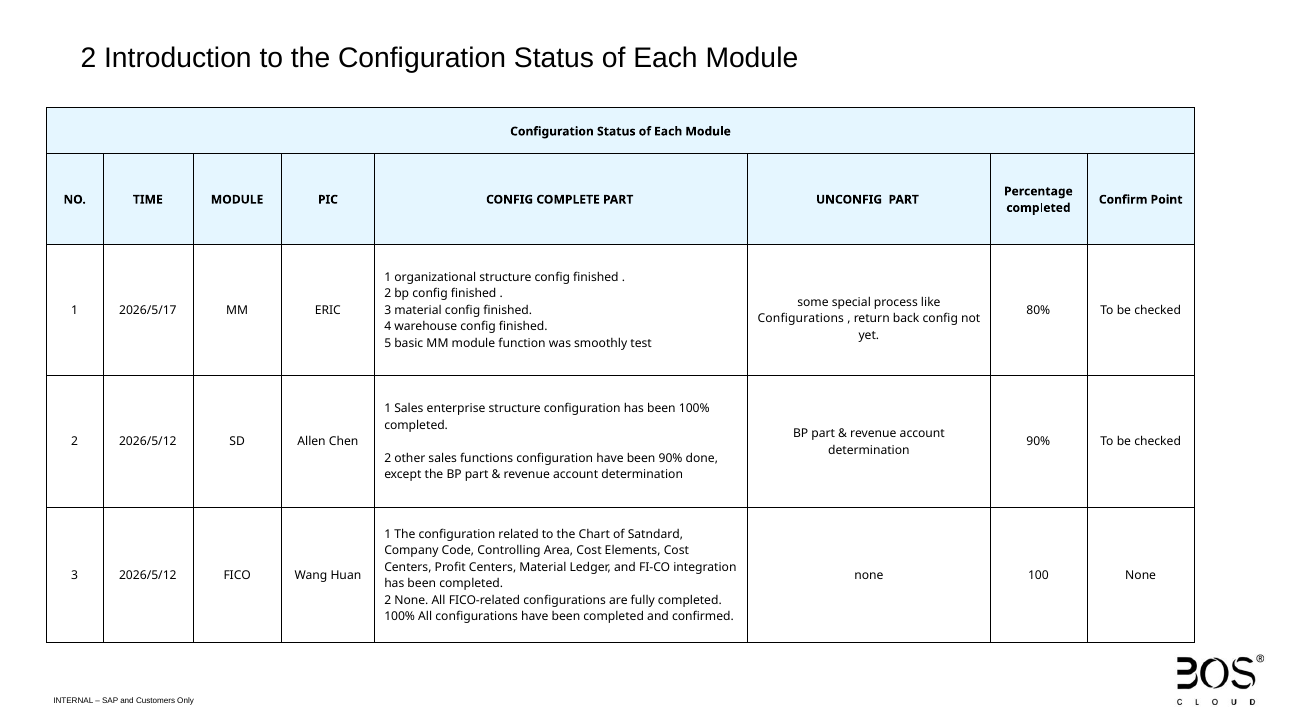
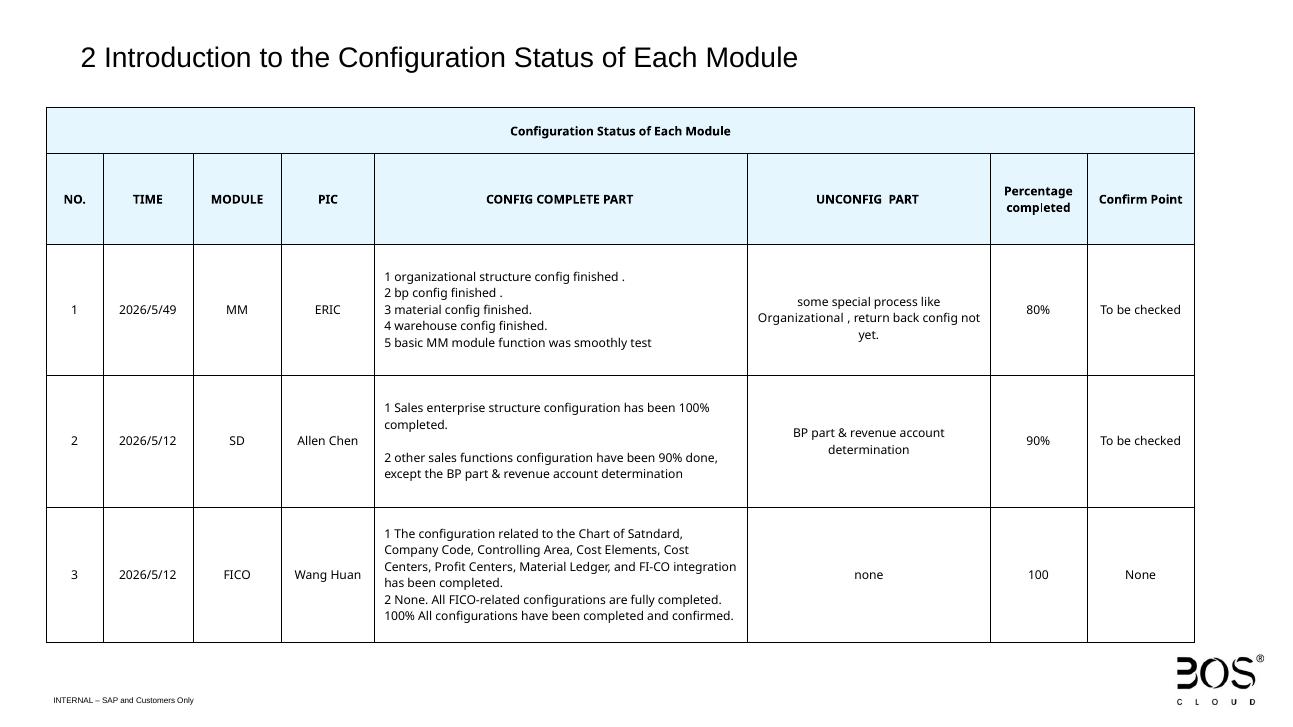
2026/5/17: 2026/5/17 -> 2026/5/49 (148, 311)
Configurations: Configurations -> Organizational (801, 319)
